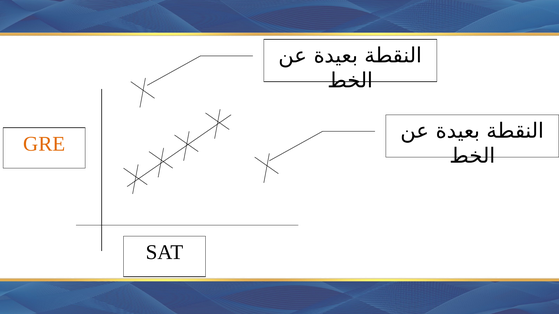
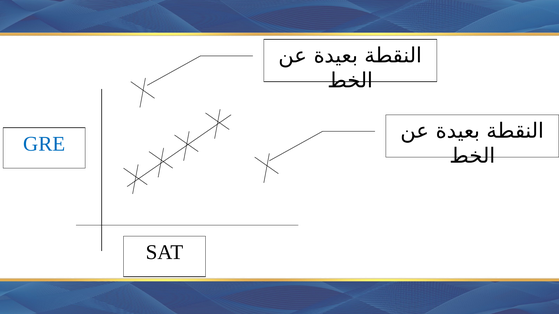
GRE colour: orange -> blue (44, 144)
